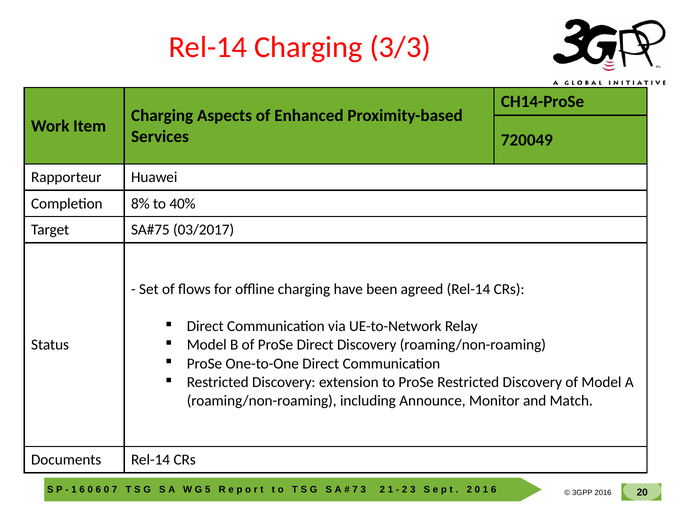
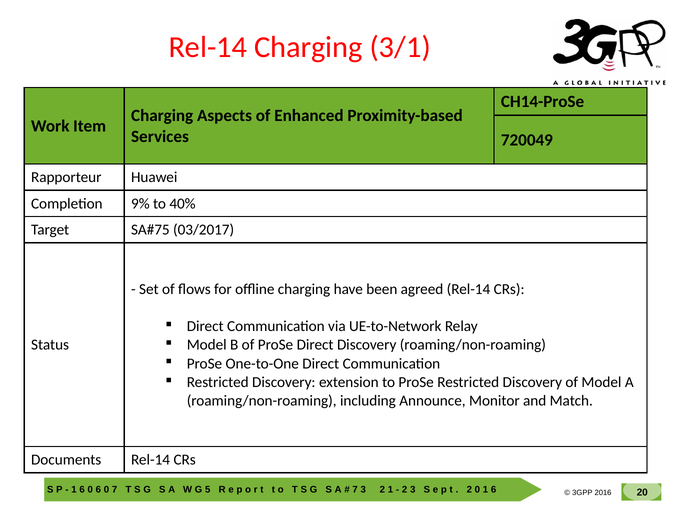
3/3: 3/3 -> 3/1 (400, 47)
8%: 8% -> 9% (140, 204)
